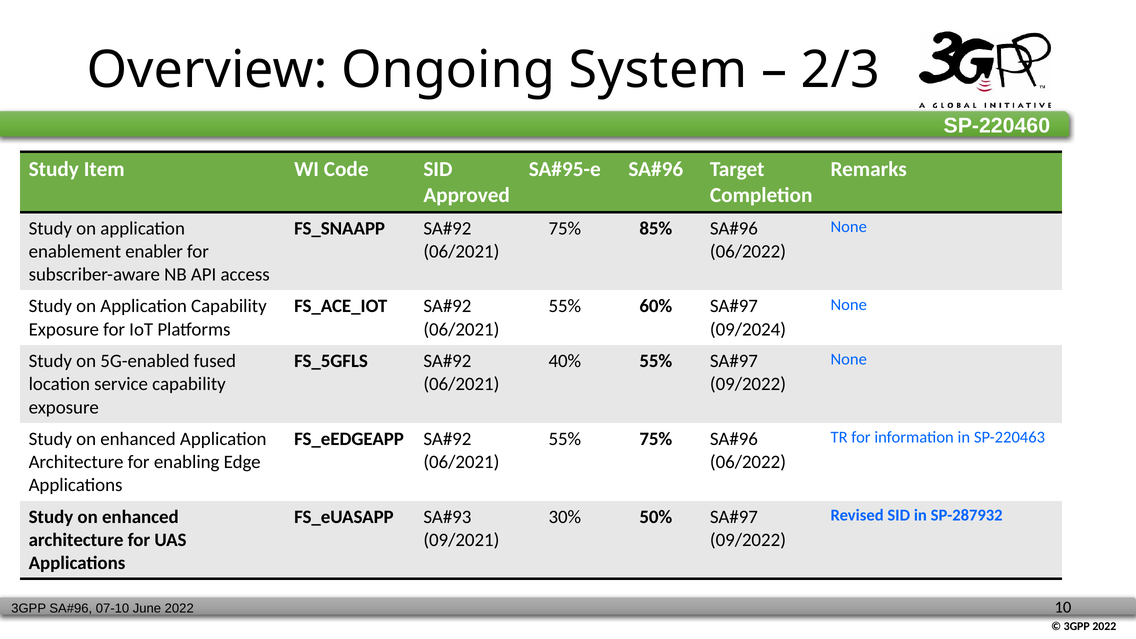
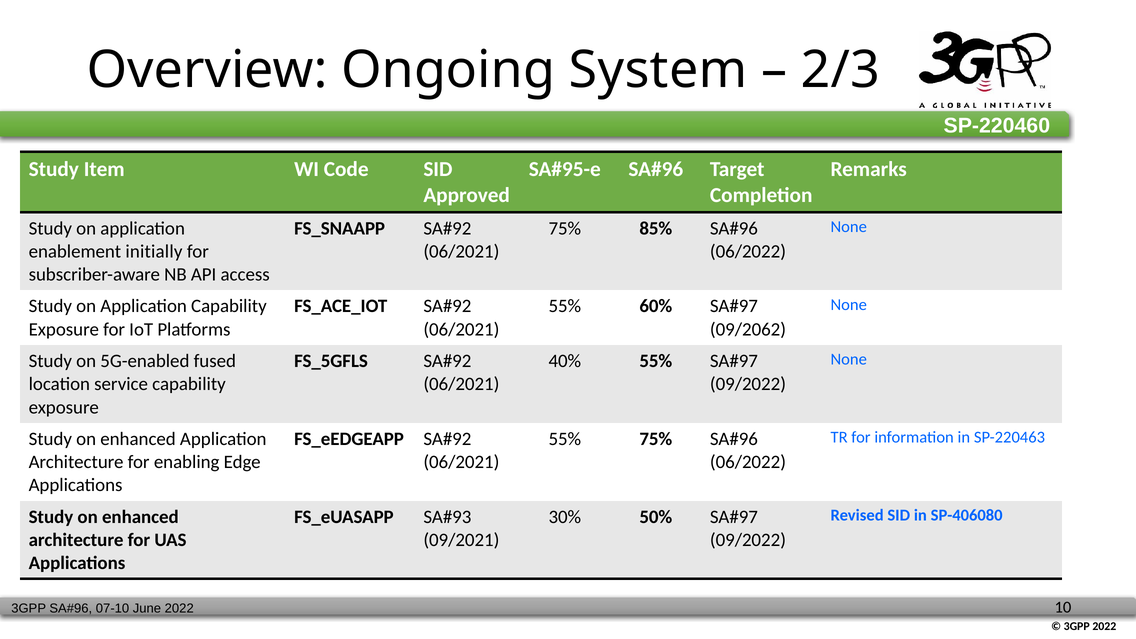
enabler: enabler -> initially (154, 251)
09/2024: 09/2024 -> 09/2062 (748, 329)
SP-287932: SP-287932 -> SP-406080 (967, 515)
